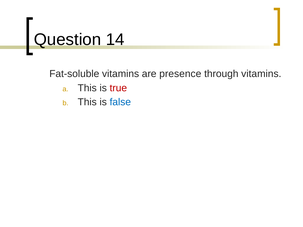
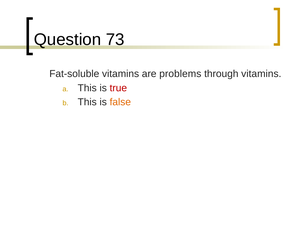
14: 14 -> 73 (115, 40)
presence: presence -> problems (180, 74)
false colour: blue -> orange (120, 102)
